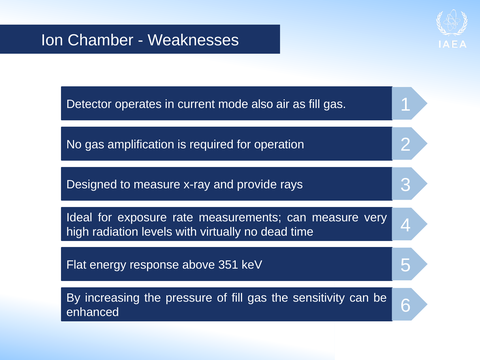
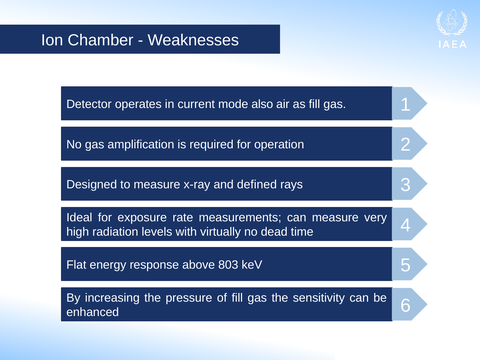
provide: provide -> defined (257, 185)
351: 351 -> 803 (228, 265)
